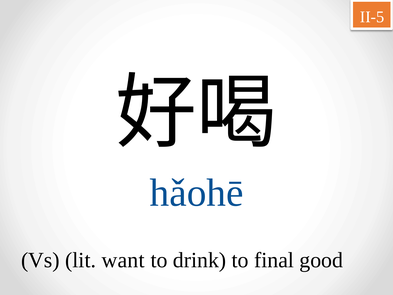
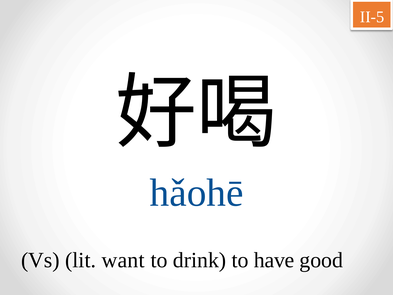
final: final -> have (274, 260)
